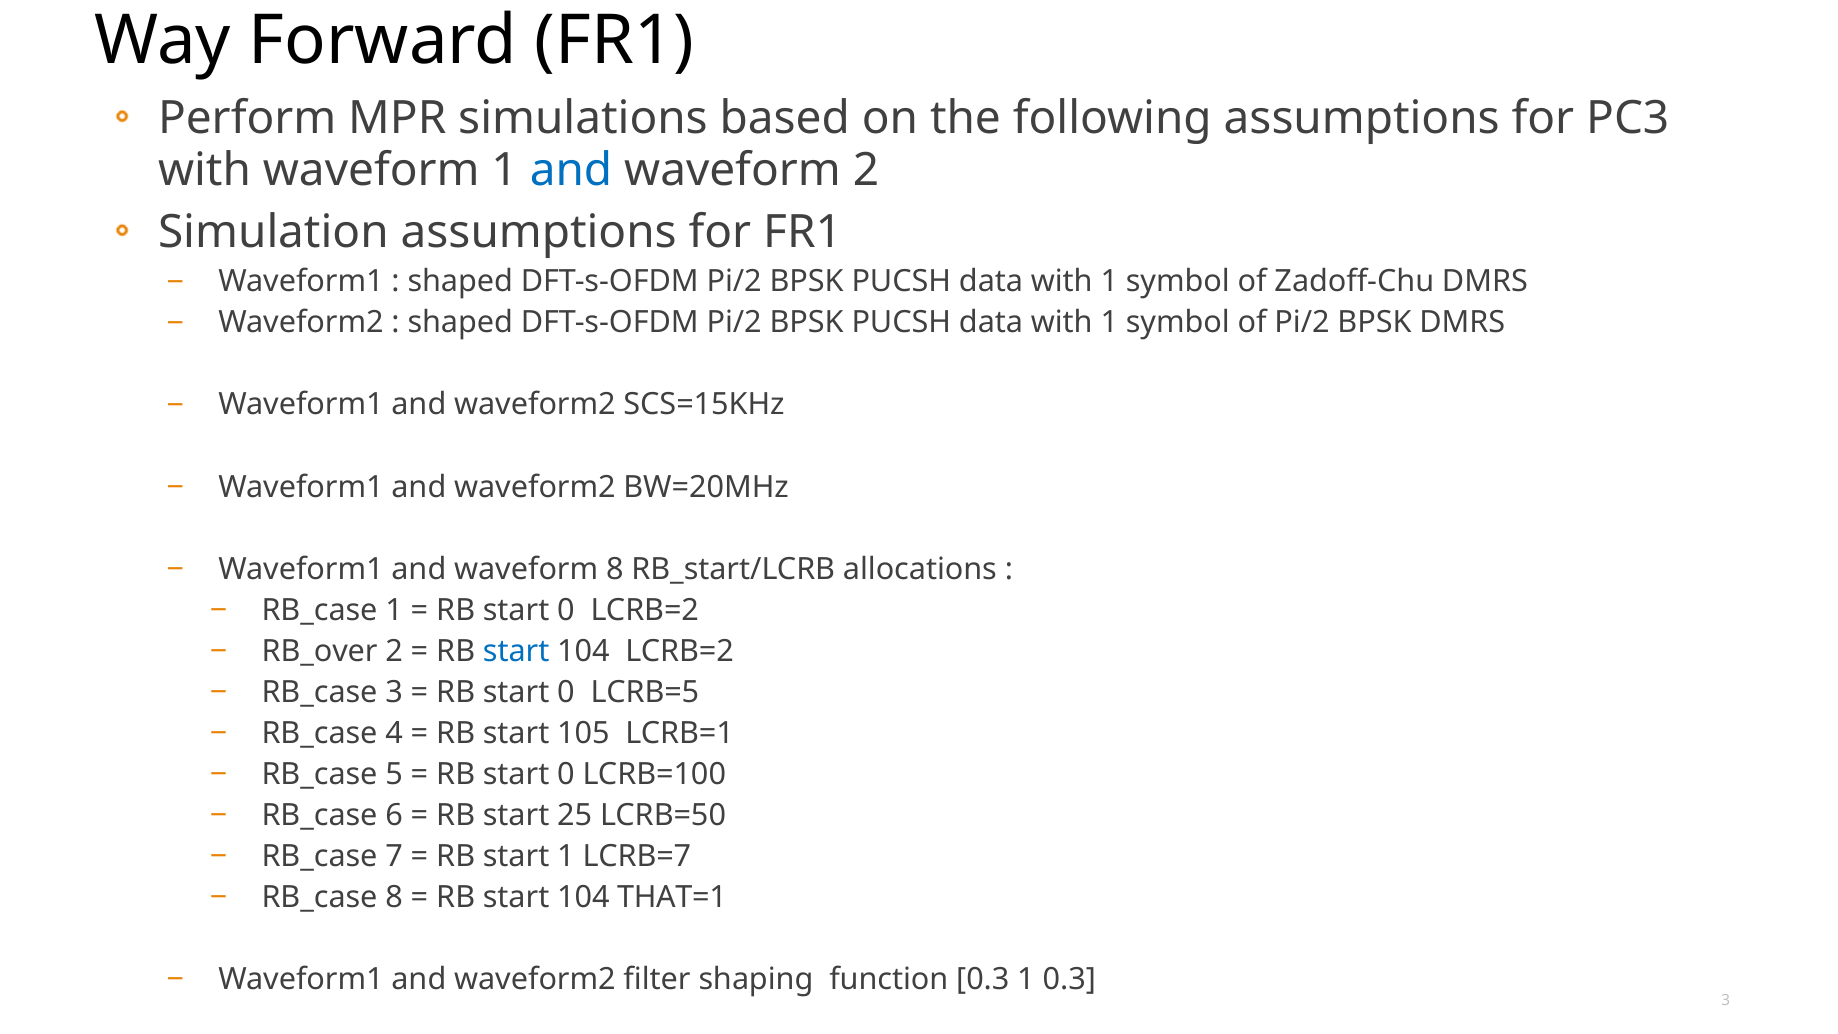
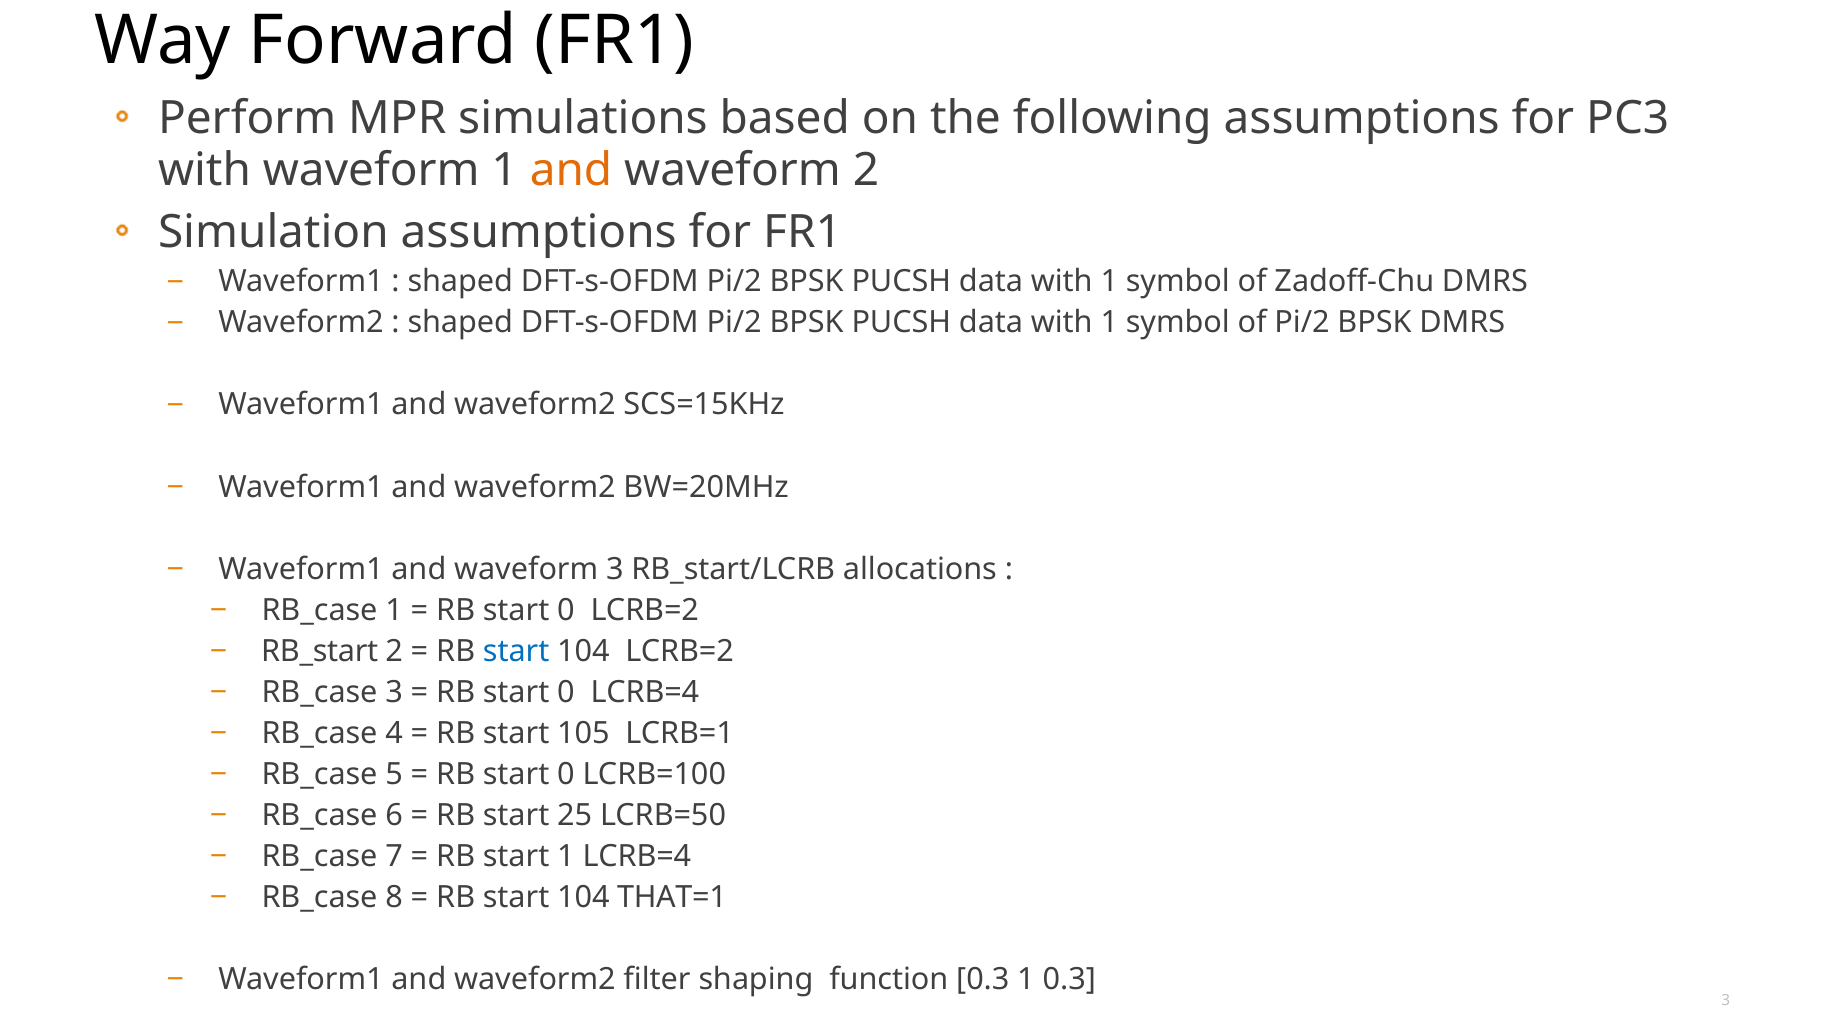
and colour: blue -> orange (571, 171)
waveform 8: 8 -> 3 (615, 569)
RB_over: RB_over -> RB_start (320, 651)
0 LCRB=5: LCRB=5 -> LCRB=4 (645, 692)
1 LCRB=7: LCRB=7 -> LCRB=4 (637, 856)
